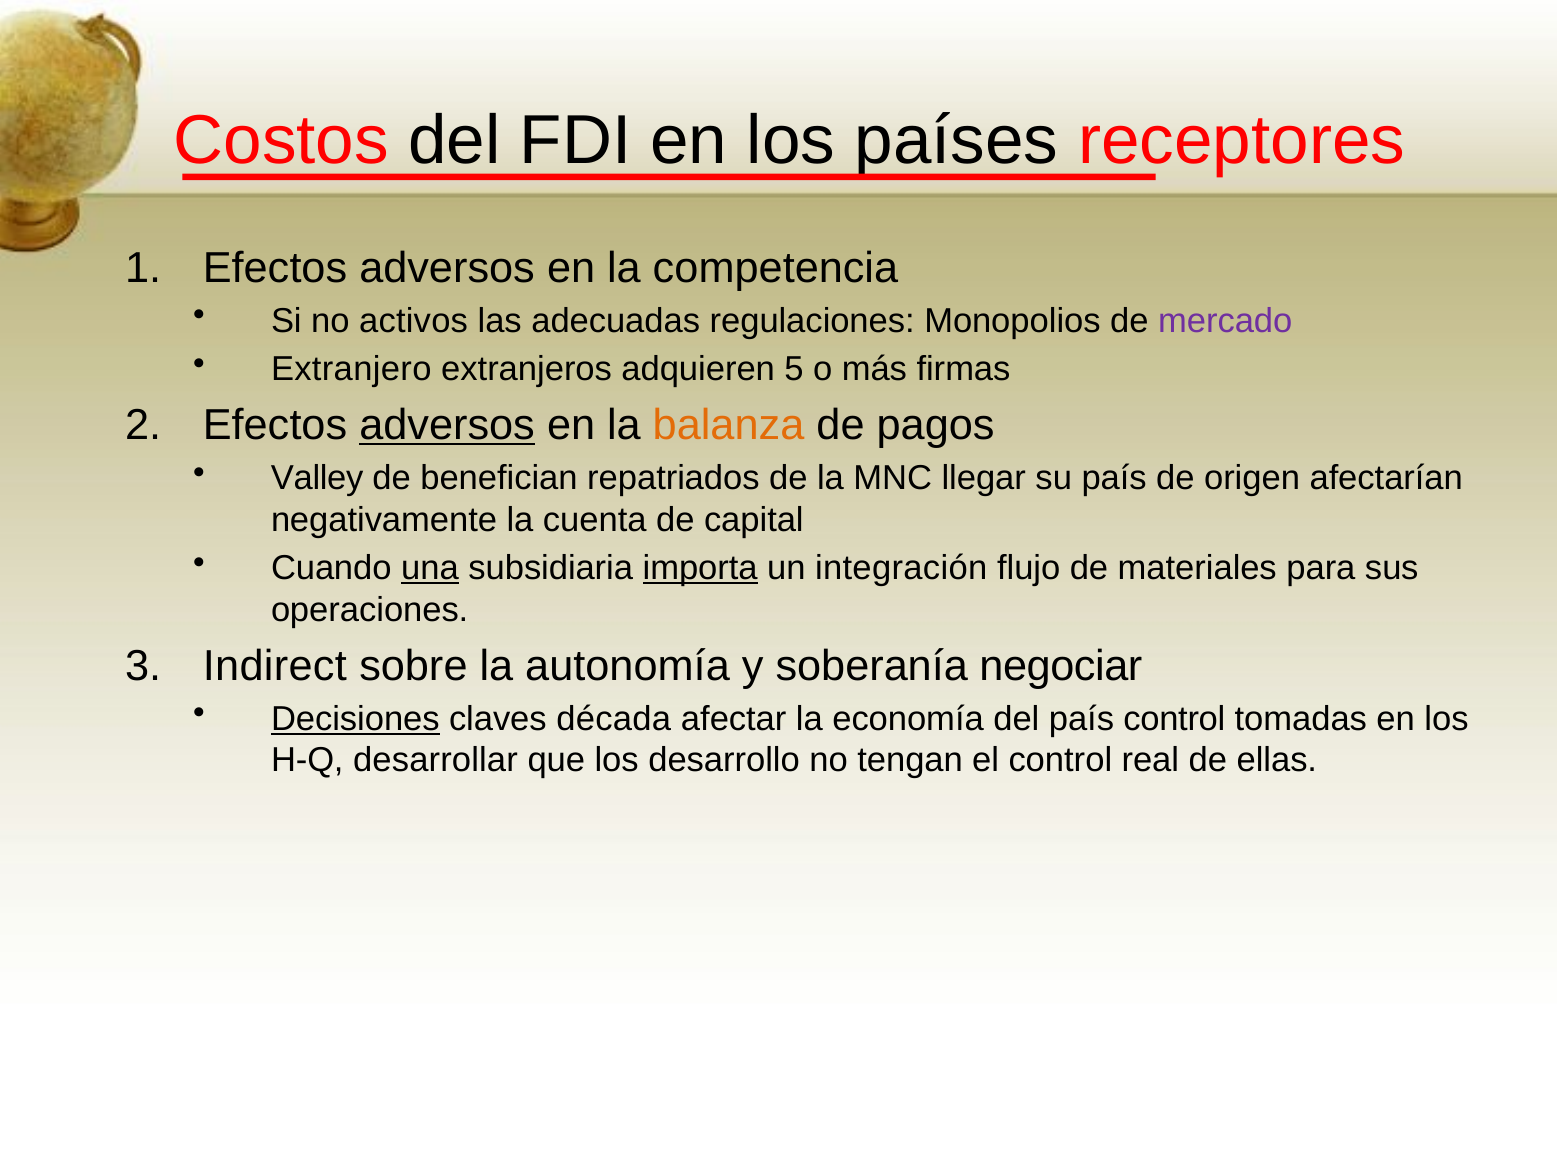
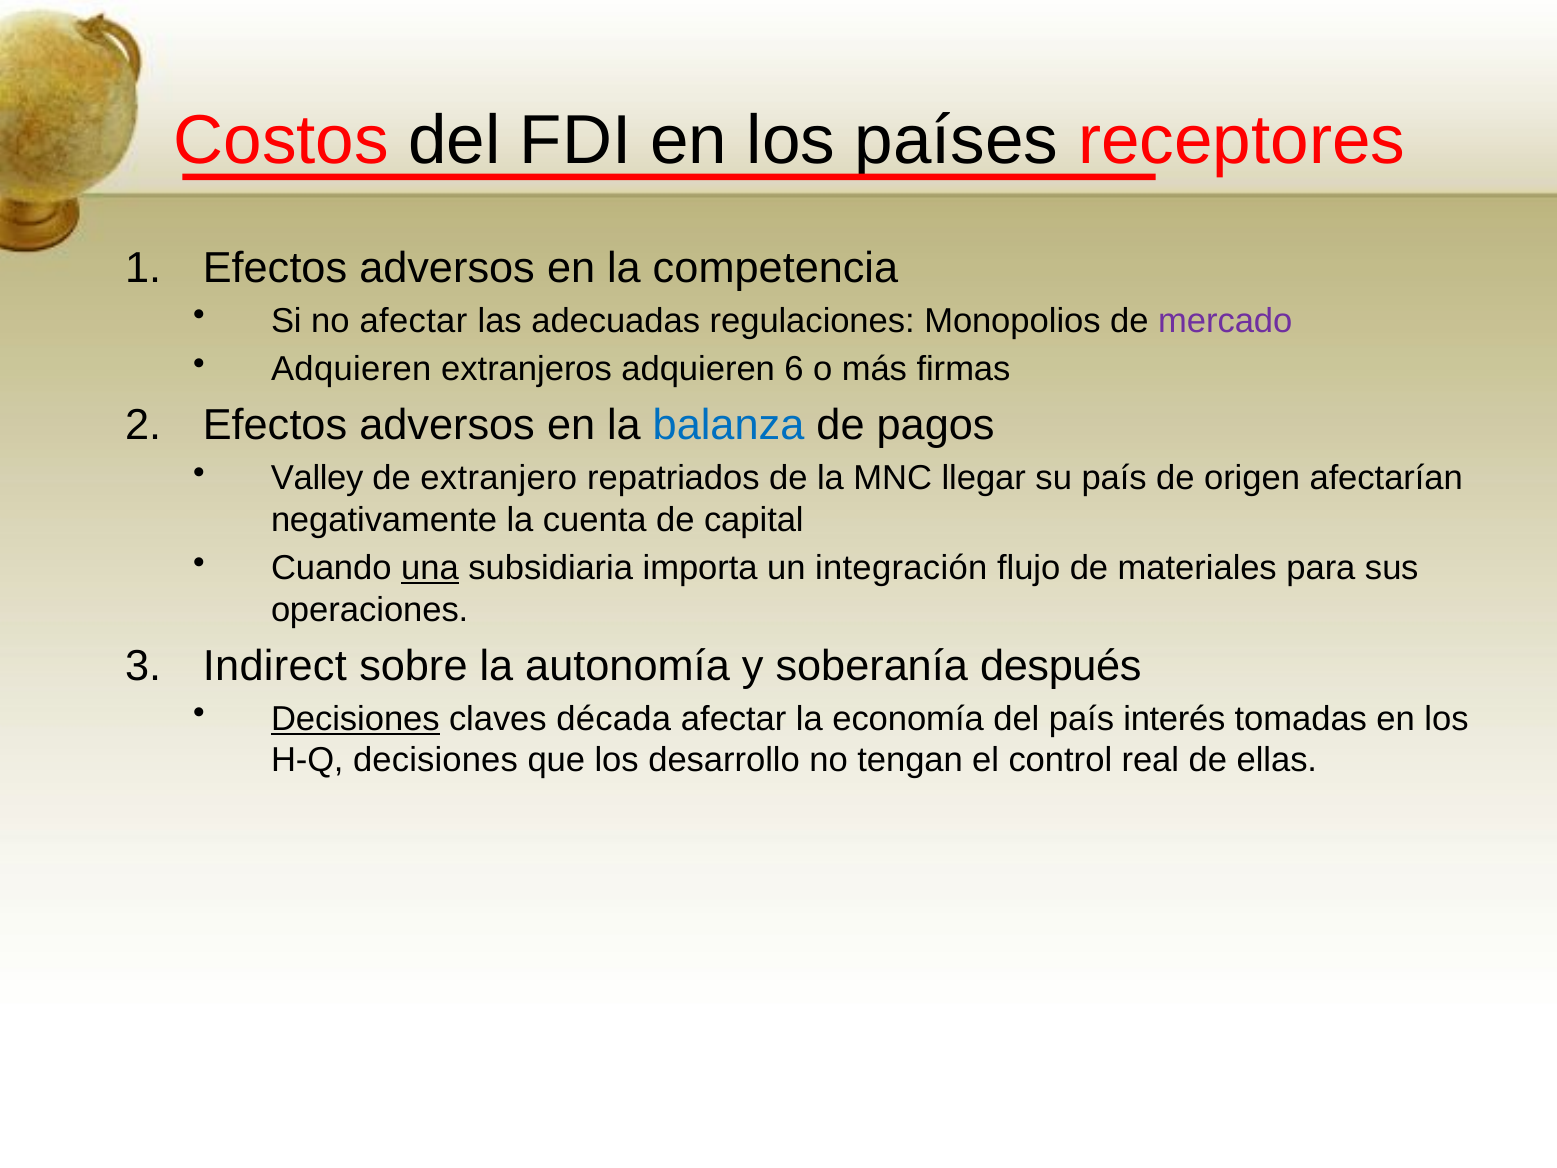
no activos: activos -> afectar (413, 321)
Extranjero: Extranjero -> Adquieren (351, 369)
5: 5 -> 6 (794, 369)
adversos underline: present -> none (447, 425)
balanza colour: orange -> blue (729, 425)
benefician: benefician -> extranjero (499, 478)
importa underline: present -> none (700, 568)
negociar: negociar -> después (1061, 666)
país control: control -> interés (1174, 719)
H-Q desarrollar: desarrollar -> decisiones (435, 760)
